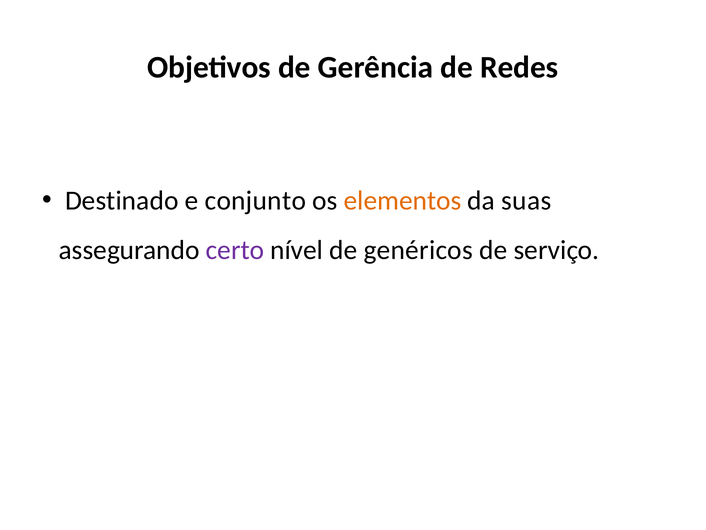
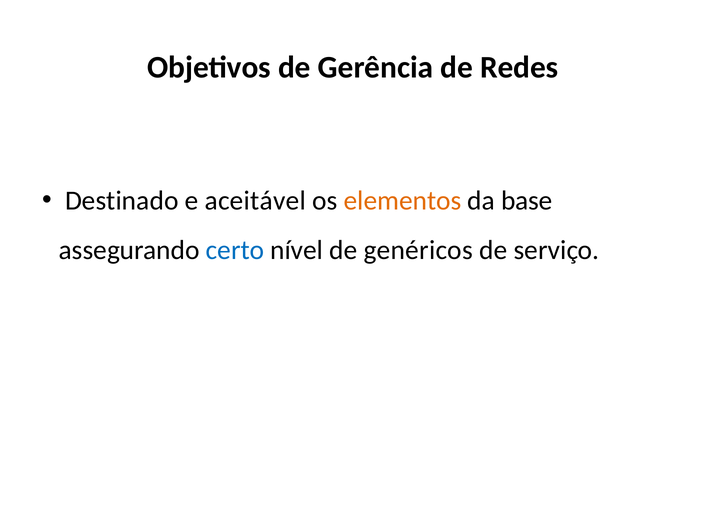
conjunto: conjunto -> aceitável (255, 201)
suas: suas -> base (527, 201)
certo colour: purple -> blue (235, 250)
